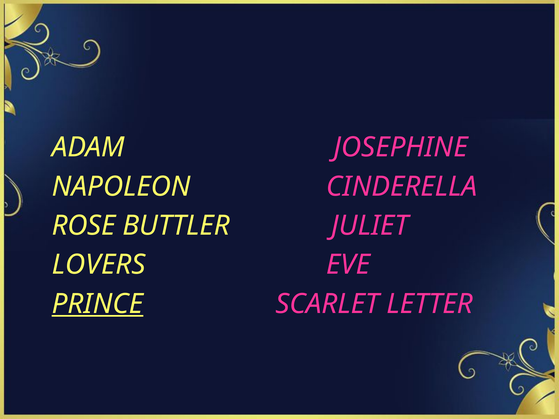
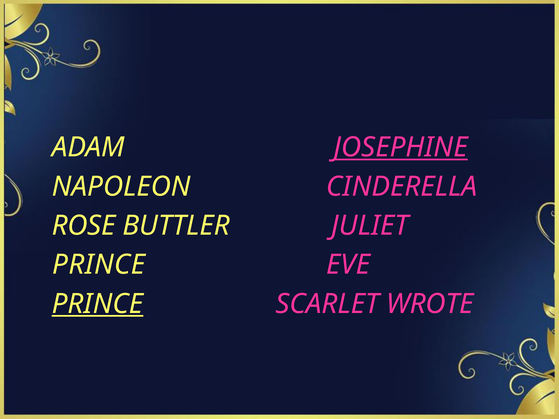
JOSEPHINE underline: none -> present (401, 148)
LOVERS: LOVERS -> PRINCE (99, 265)
LETTER: LETTER -> WROTE (430, 304)
